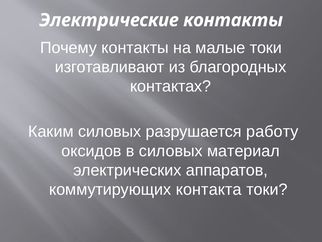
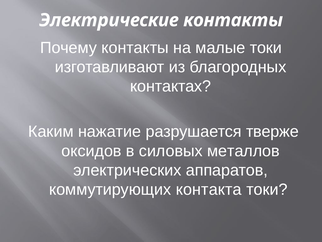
Каким силовых: силовых -> нажатие (110, 131)
работу: работу -> тверже (272, 131)
материал: материал -> металлов (243, 151)
